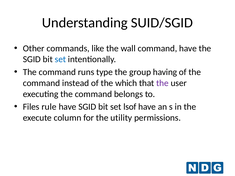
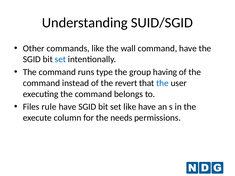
which: which -> revert (126, 83)
the colour: purple -> blue (162, 83)
set lsof: lsof -> like (130, 107)
utility: utility -> needs (121, 118)
